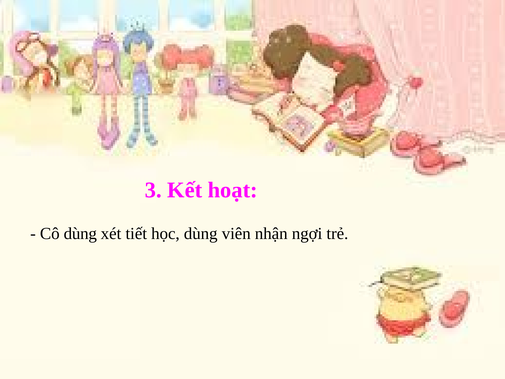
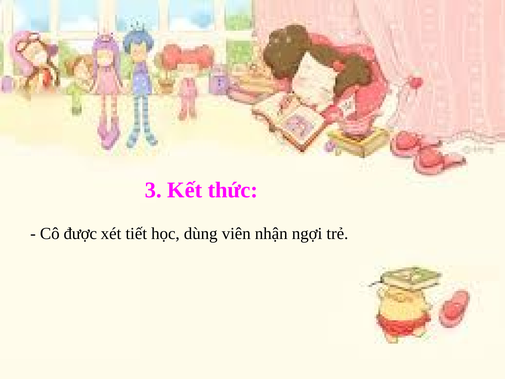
hoạt: hoạt -> thức (233, 190)
Cô dùng: dùng -> được (80, 233)
